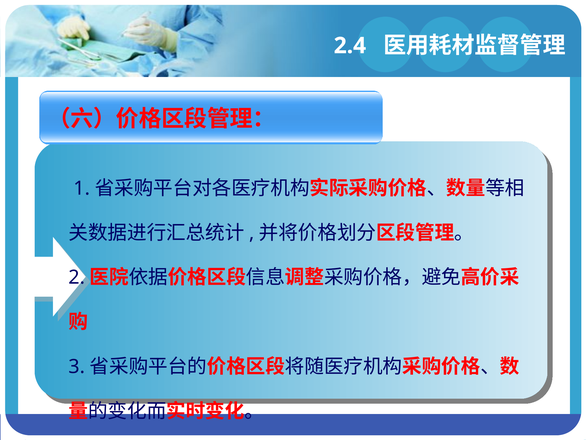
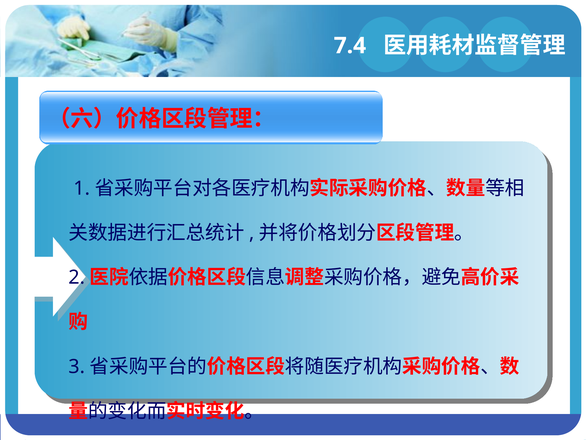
2.4: 2.4 -> 7.4 (350, 46)
